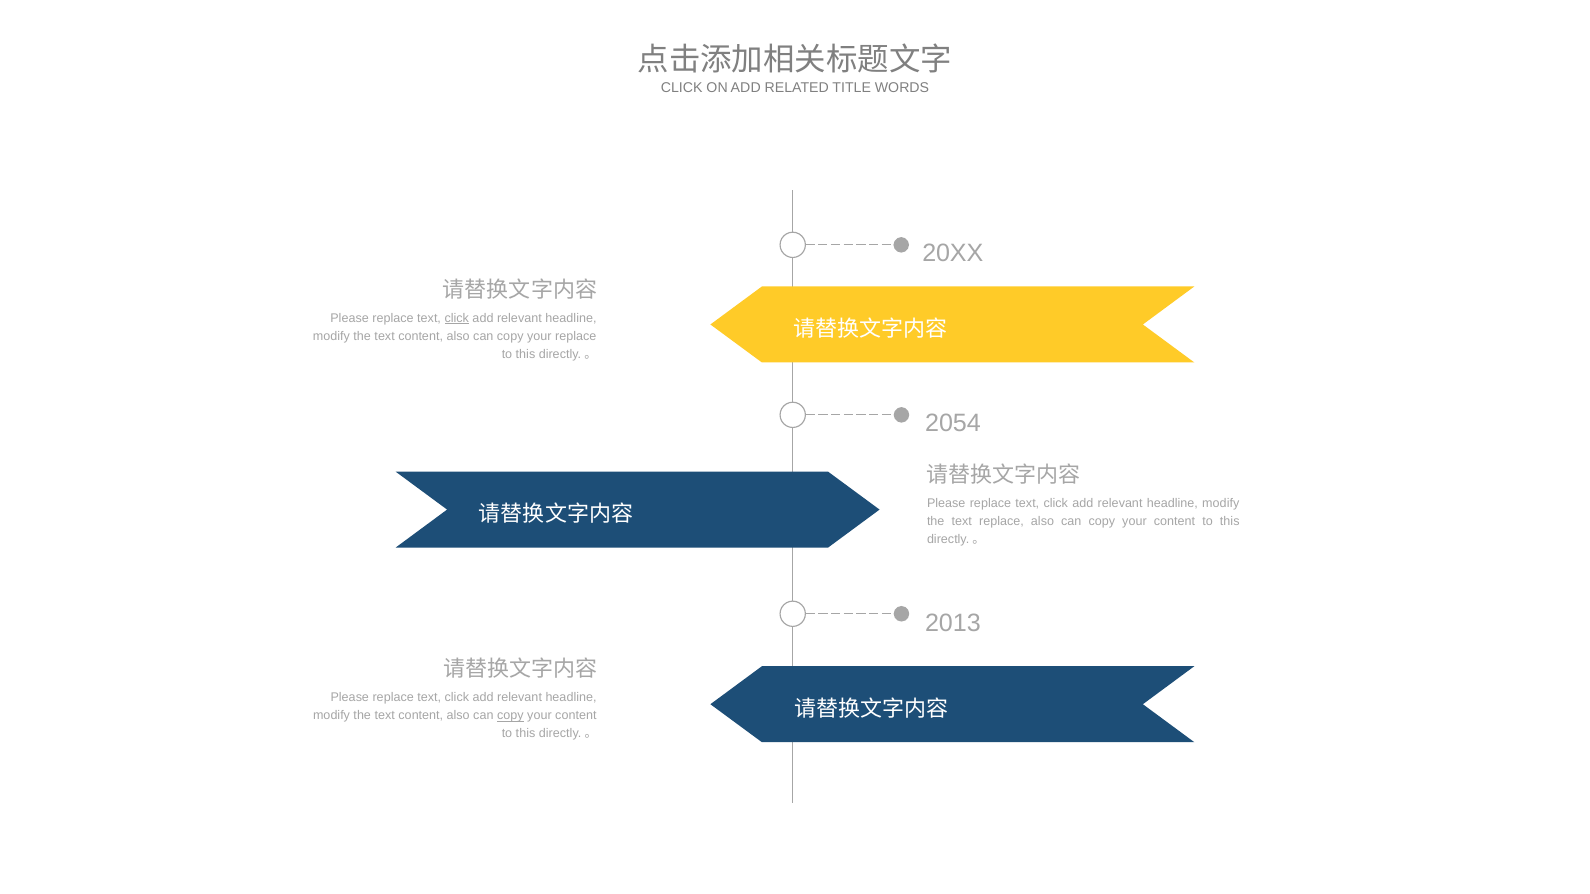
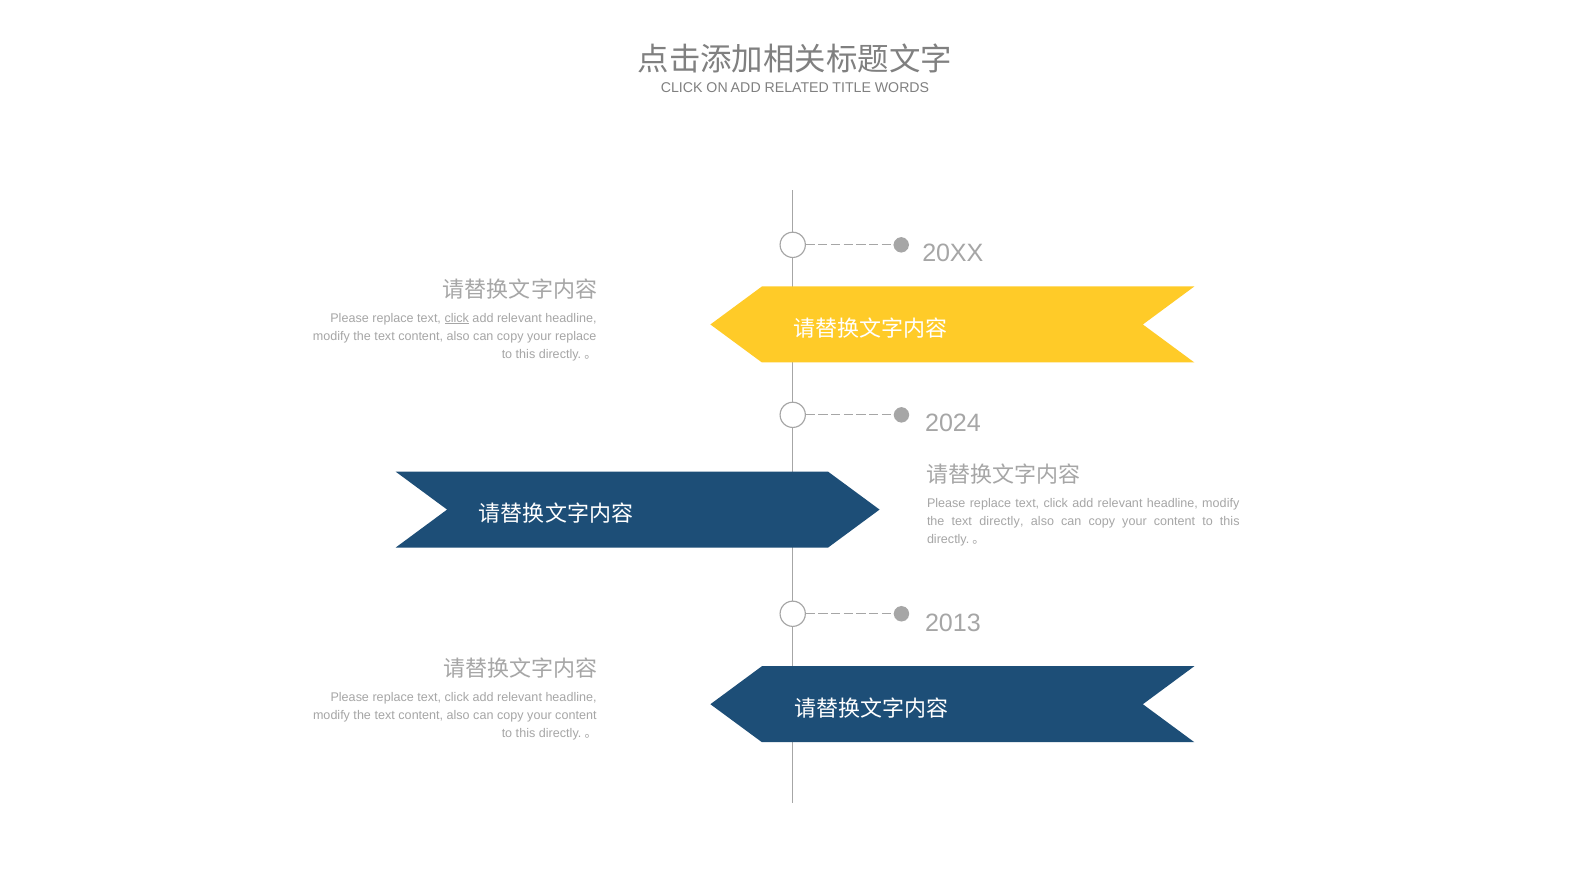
2054: 2054 -> 2024 (953, 423)
text replace: replace -> directly (1001, 521)
copy underline: present -> none (510, 716)
